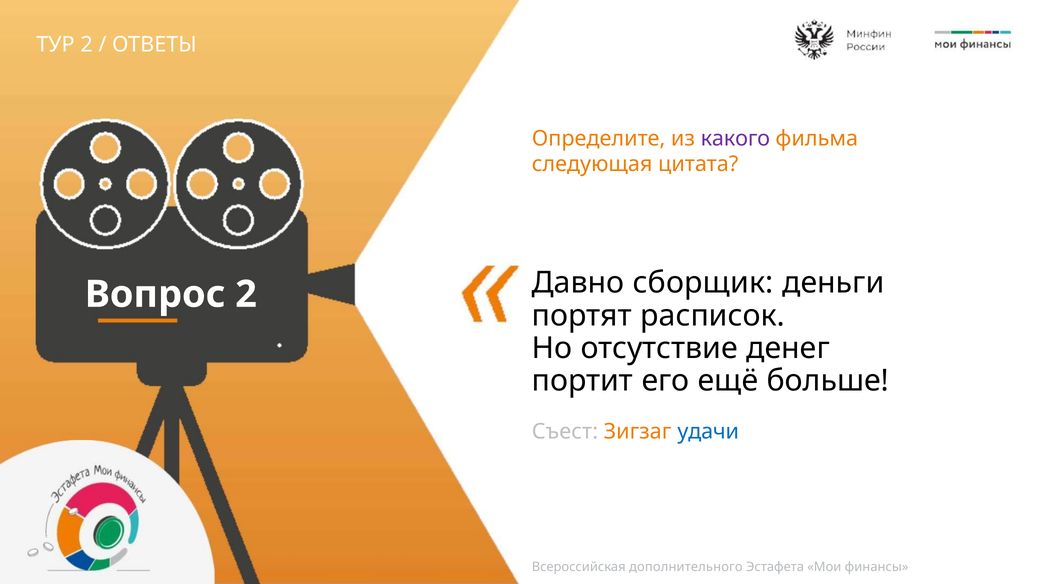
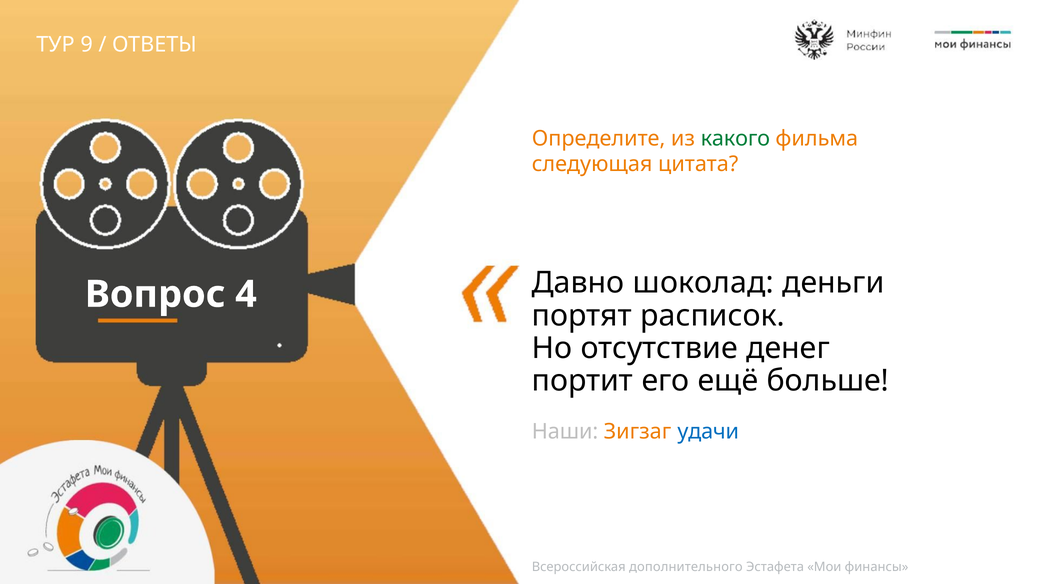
ТУР 2: 2 -> 9 (87, 45)
какого colour: purple -> green (735, 138)
сборщик: сборщик -> шоколад (703, 283)
Вопрос 2: 2 -> 4 (246, 295)
Съест: Съест -> Наши (565, 432)
